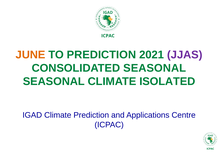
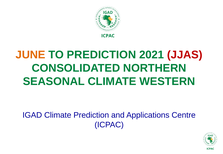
JJAS colour: purple -> red (185, 55)
CONSOLIDATED SEASONAL: SEASONAL -> NORTHERN (155, 68)
ISOLATED: ISOLATED -> WESTERN (167, 82)
